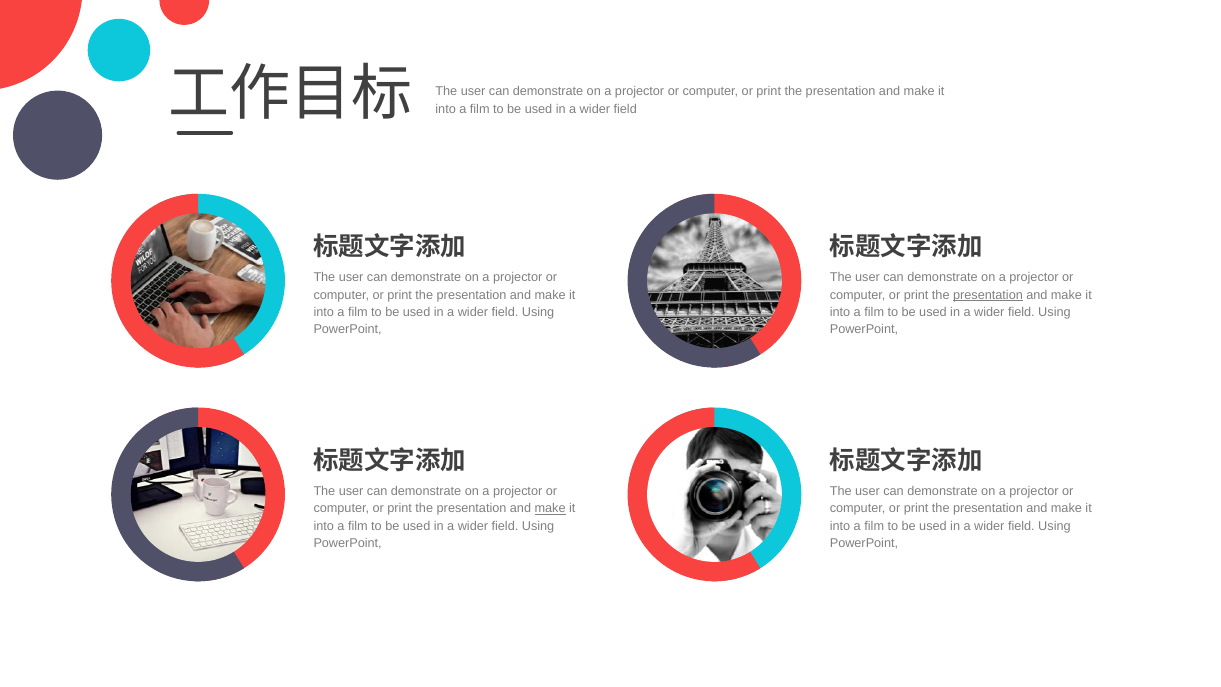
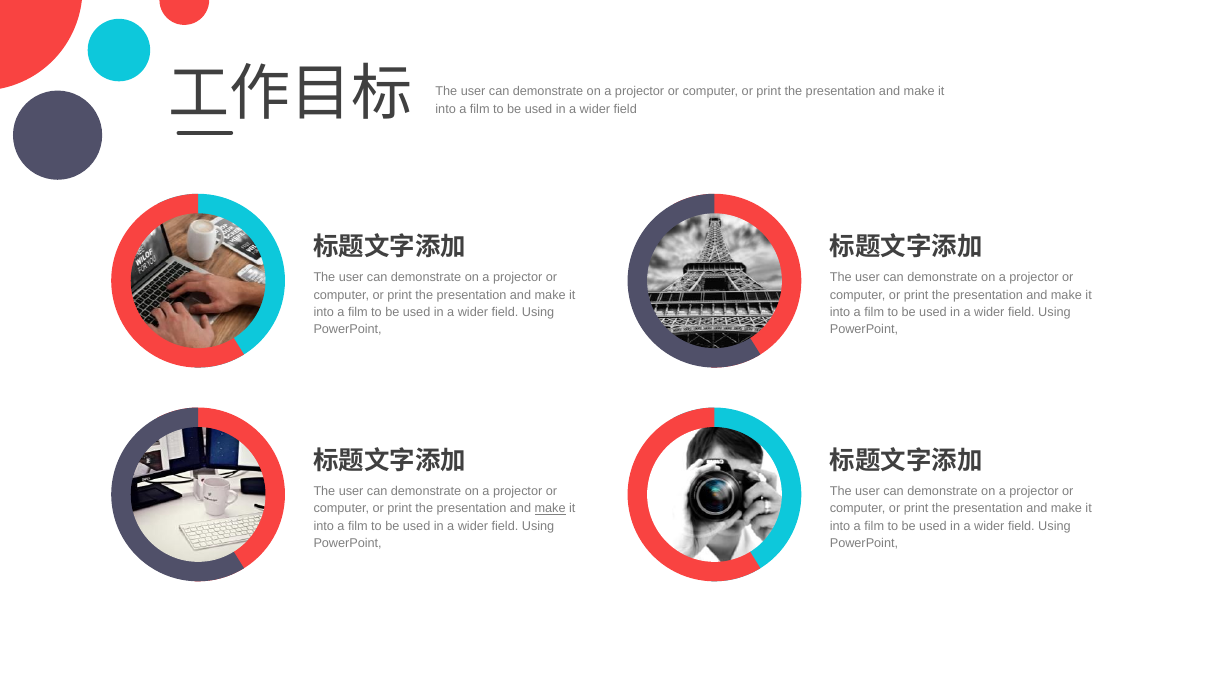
presentation underline: present -> none (988, 295)
